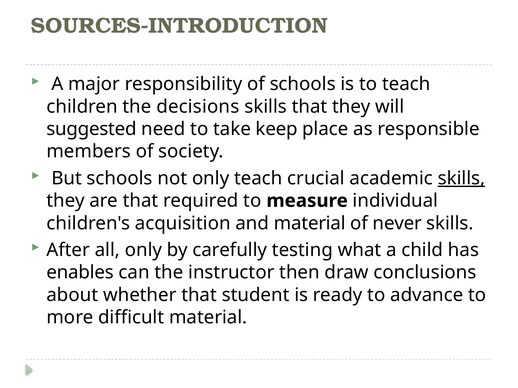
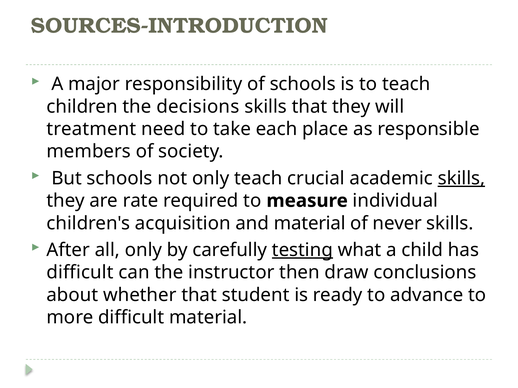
suggested: suggested -> treatment (91, 129)
keep: keep -> each (277, 129)
are that: that -> rate (140, 201)
testing underline: none -> present (302, 250)
enables: enables -> difficult (80, 273)
